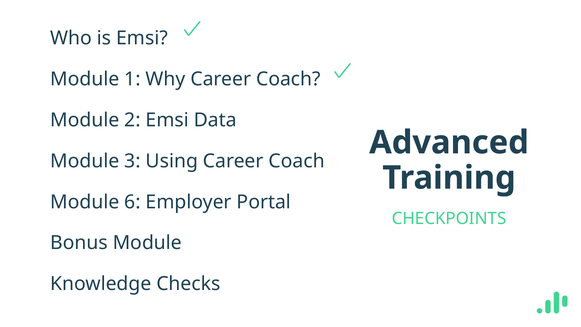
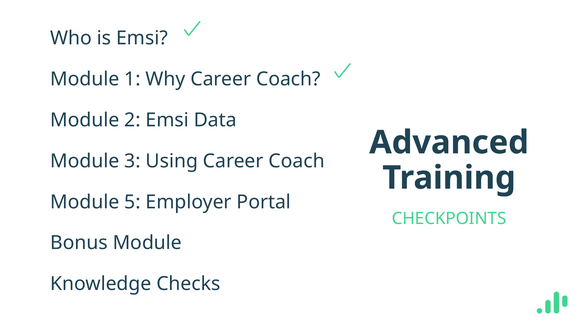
6: 6 -> 5 (132, 202)
